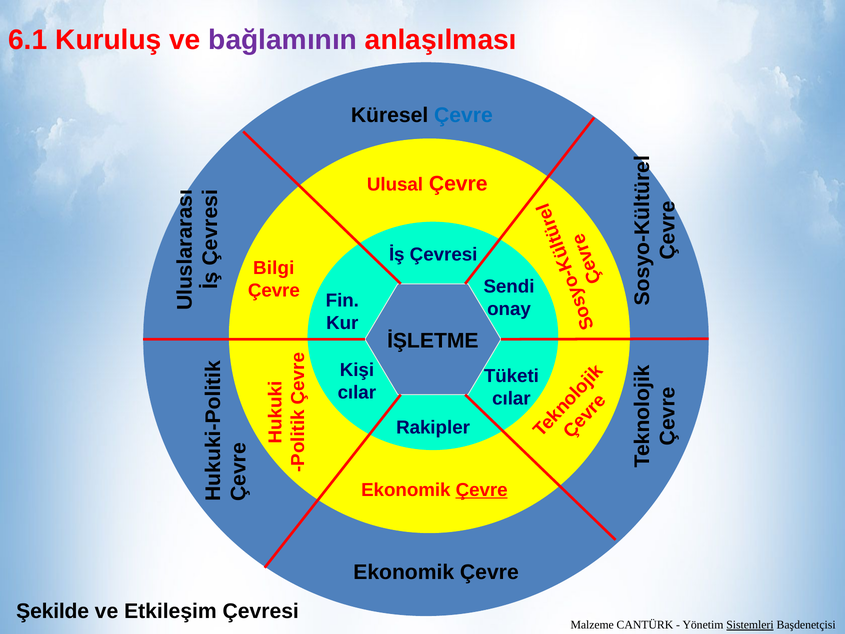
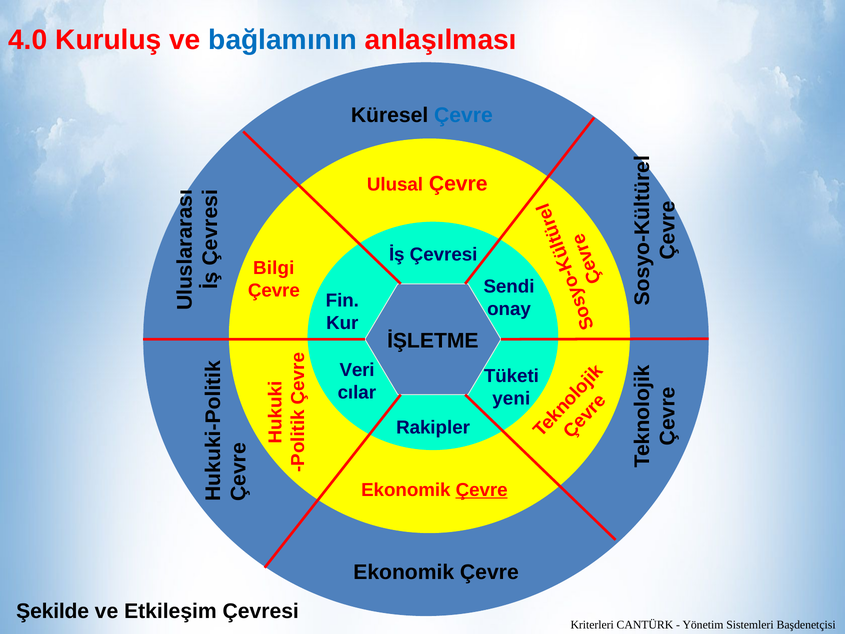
6.1: 6.1 -> 4.0 (28, 40)
bağlamının colour: purple -> blue (283, 40)
Kişi: Kişi -> Veri (357, 370)
cılar: cılar -> yeni (511, 399)
Malzeme: Malzeme -> Kriterleri (592, 625)
Sistemleri underline: present -> none (750, 625)
